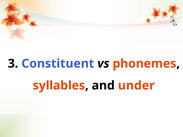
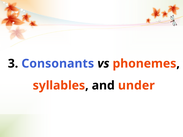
Constituent: Constituent -> Consonants (58, 64)
